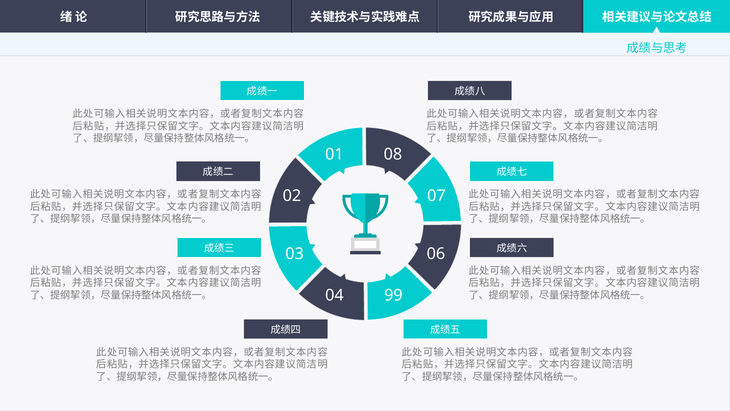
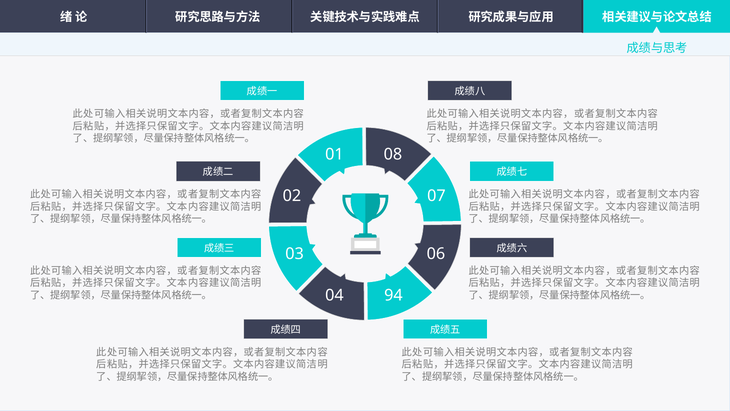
99: 99 -> 94 (393, 295)
